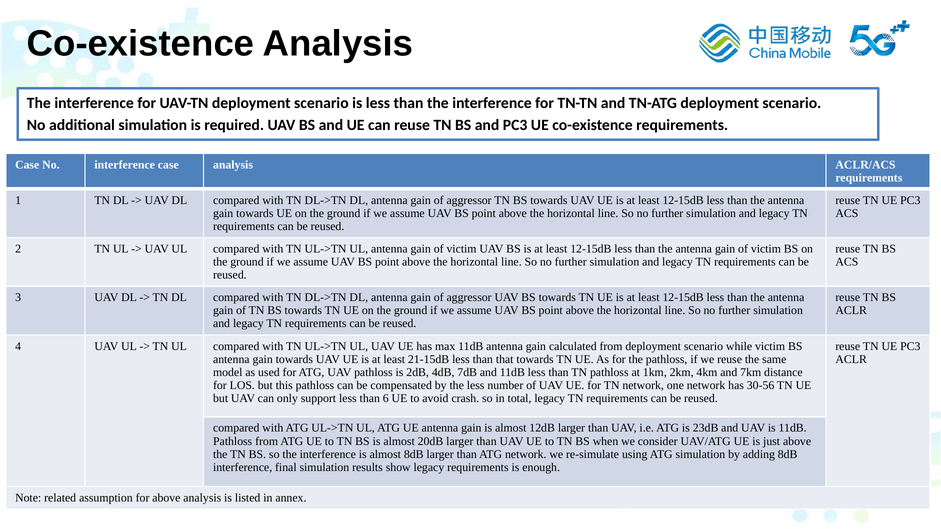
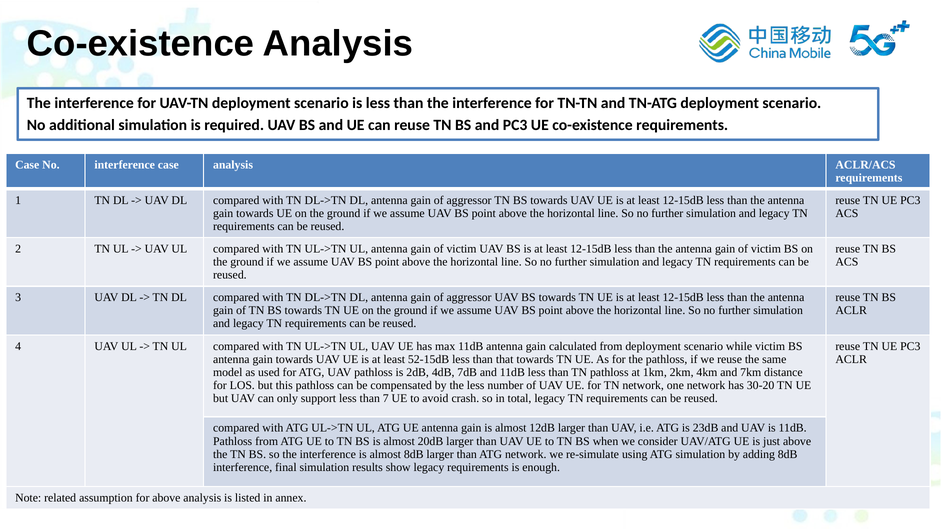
21-15dB: 21-15dB -> 52-15dB (429, 359)
30-56: 30-56 -> 30-20 (761, 386)
6: 6 -> 7 (386, 399)
